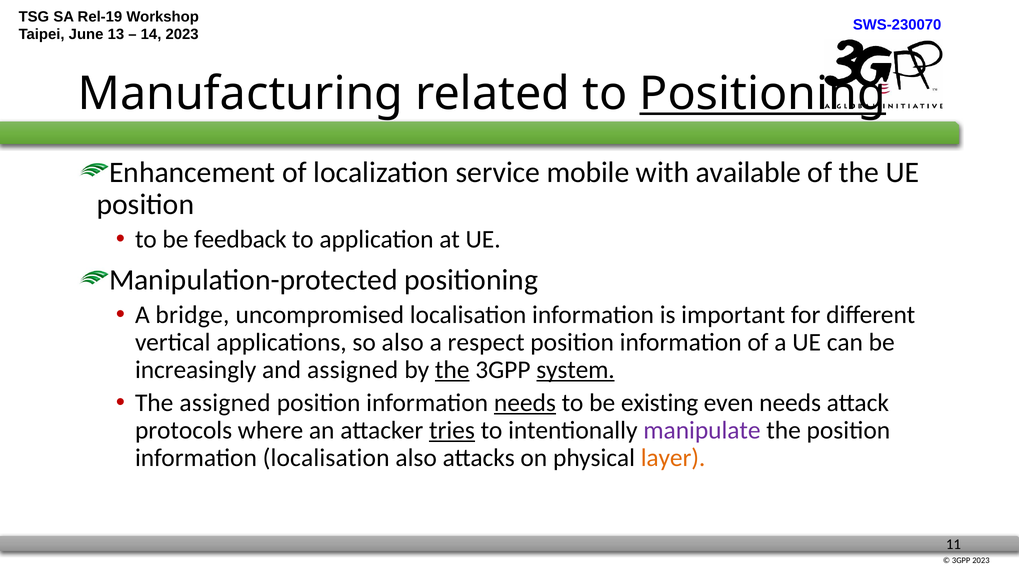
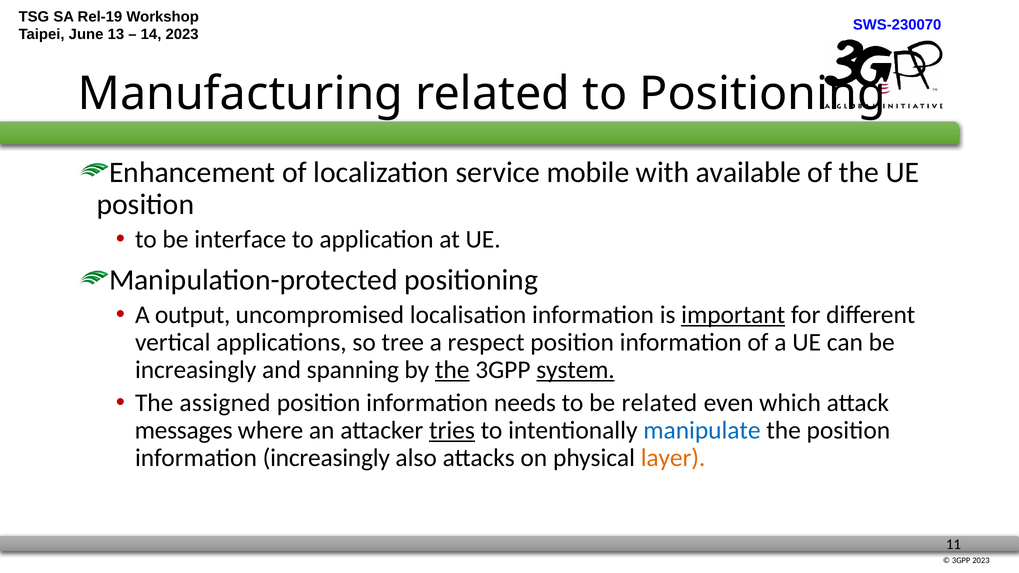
Positioning underline: present -> none (763, 94)
feedback: feedback -> interface (240, 240)
bridge: bridge -> output (193, 315)
important underline: none -> present (733, 315)
so also: also -> tree (403, 343)
and assigned: assigned -> spanning (353, 370)
needs underline: present -> none (525, 403)
be existing: existing -> related (659, 403)
even needs: needs -> which (790, 403)
protocols: protocols -> messages (184, 430)
manipulate colour: purple -> blue (702, 430)
information localisation: localisation -> increasingly (326, 458)
